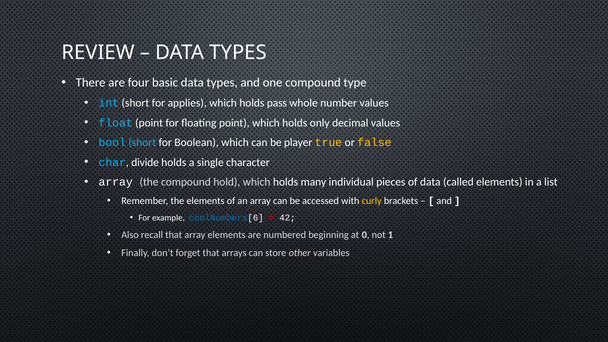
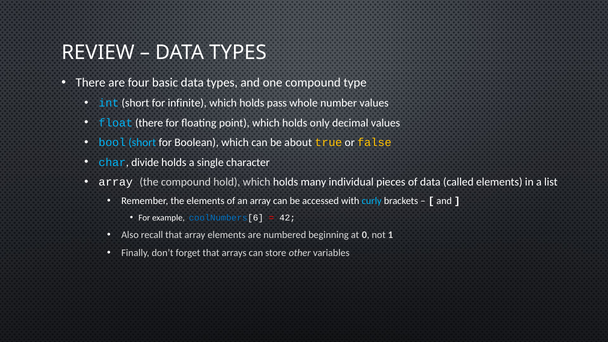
applies: applies -> infinite (187, 103)
float point: point -> there (149, 123)
player: player -> about (298, 143)
curly colour: yellow -> light blue (372, 201)
